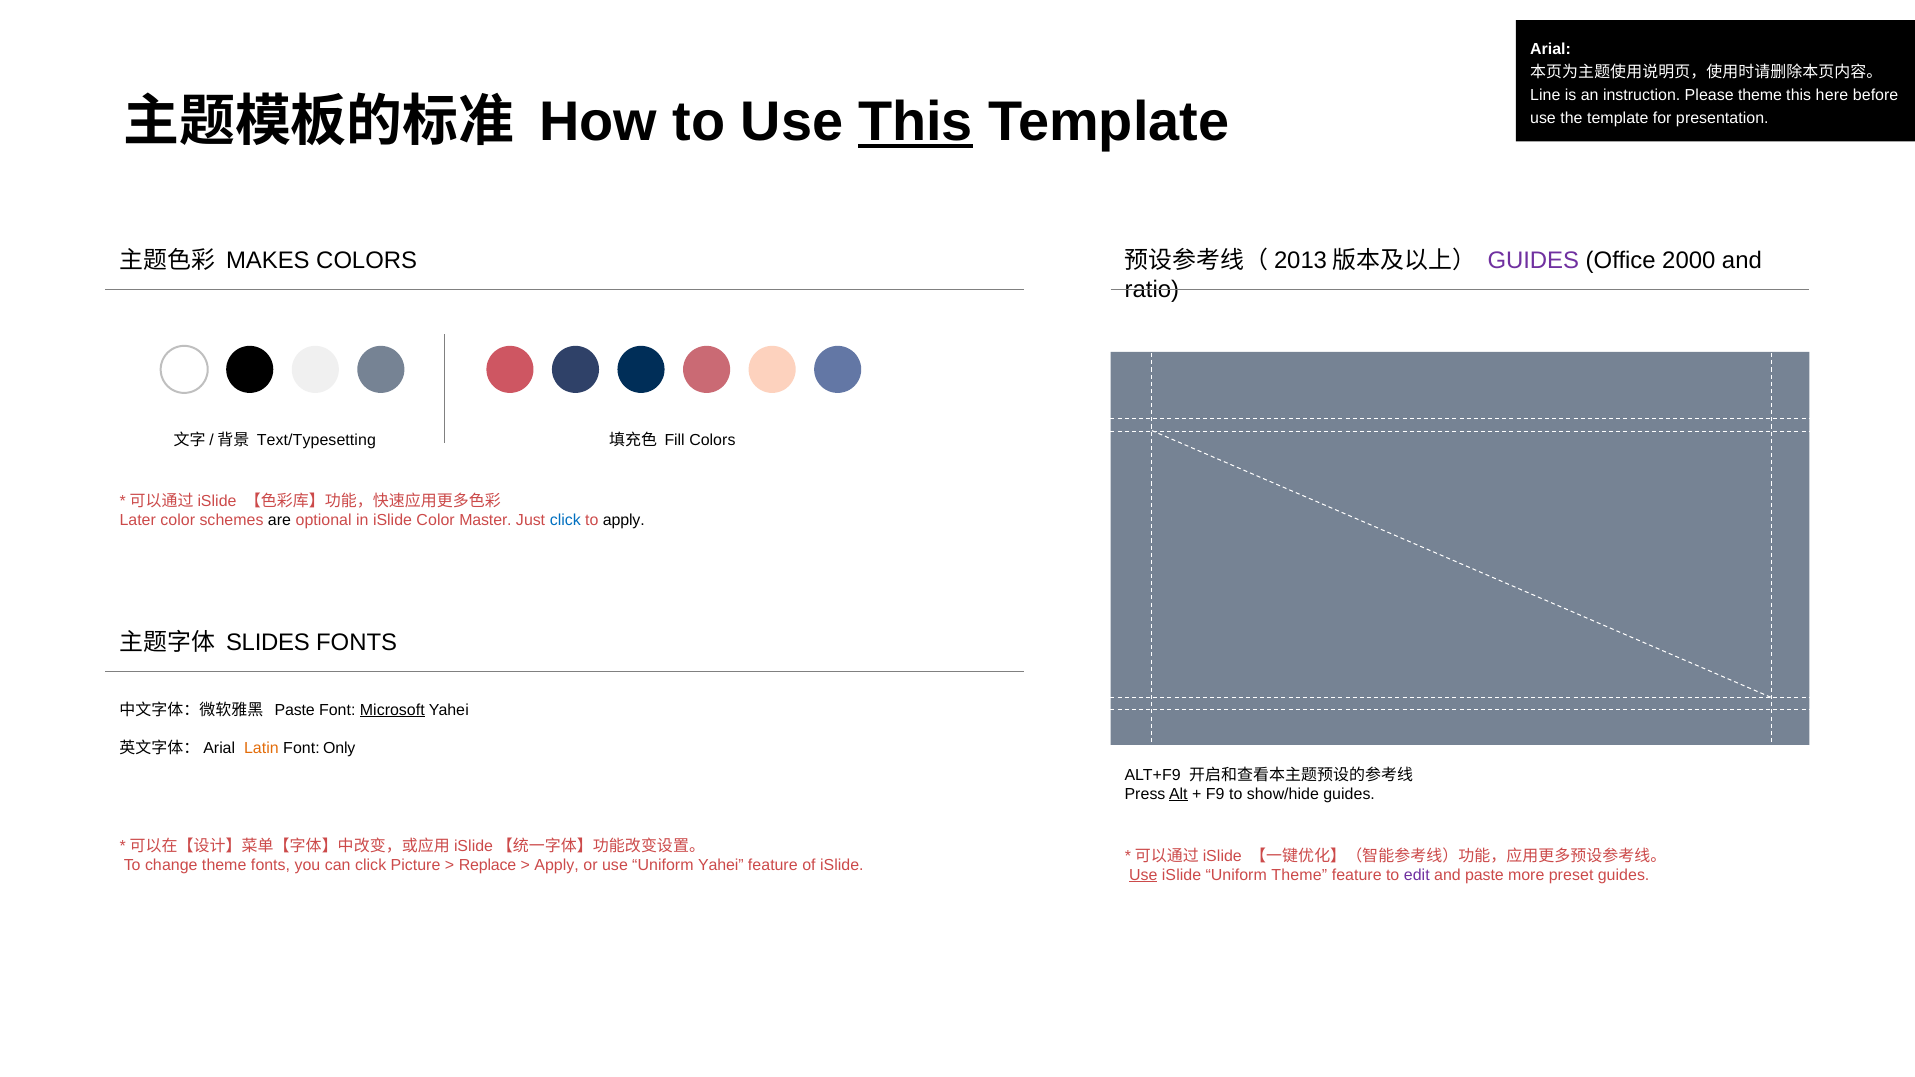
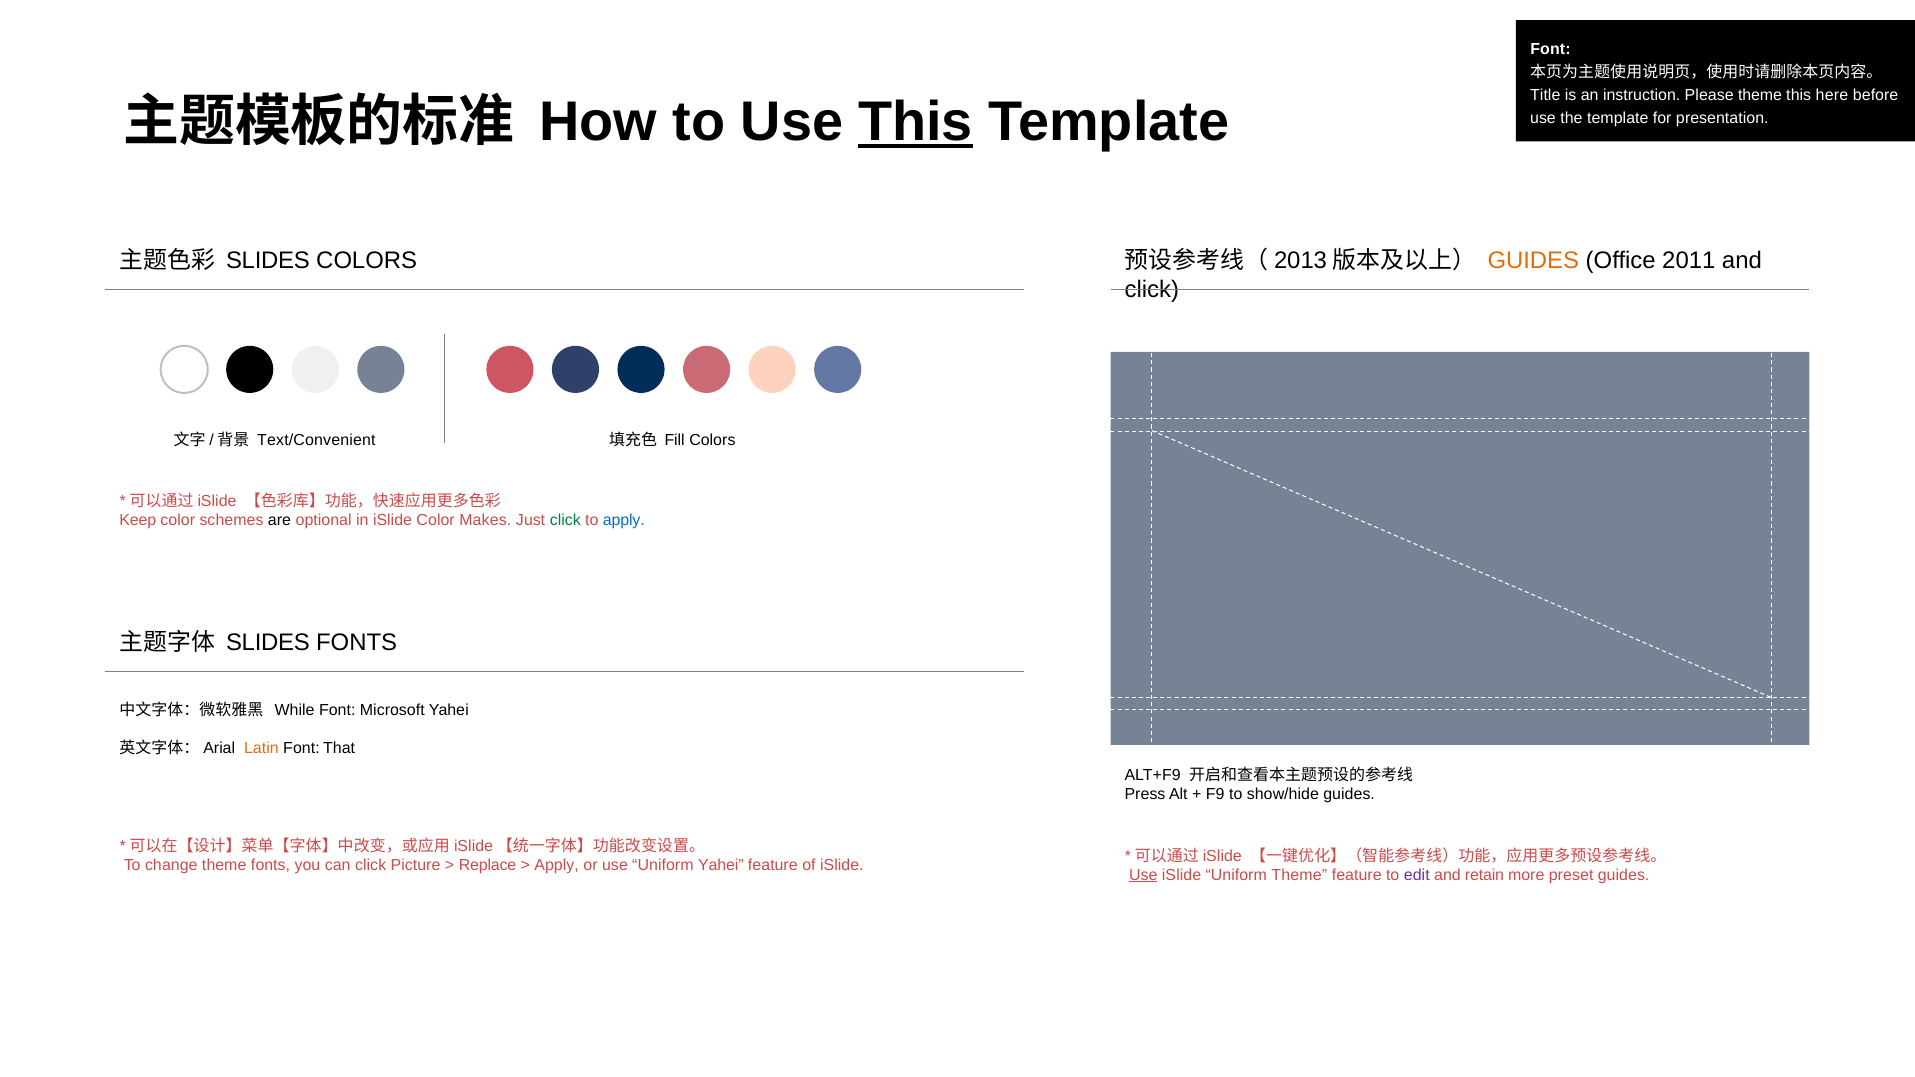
Arial: Arial -> Font (1550, 49)
Line: Line -> Title (1545, 95)
GUIDES colour: purple -> orange (1533, 261)
2000: 2000 -> 2011 (1689, 261)
MAKES: MAKES -> SLIDES (268, 261)
ratio: ratio -> click (1152, 289)
Text/Typesetting: Text/Typesetting -> Text/Convenient (316, 440)
Later: Later -> Keep (138, 520)
Master: Master -> Makes (485, 520)
click colour: blue -> green (565, 520)
apply colour: black -> blue (624, 520)
Paste: Paste -> While (295, 710)
Microsoft underline: present -> none (392, 710)
Only: Only -> That (339, 748)
Alt underline: present -> none (1178, 794)
and paste: paste -> retain (1484, 875)
